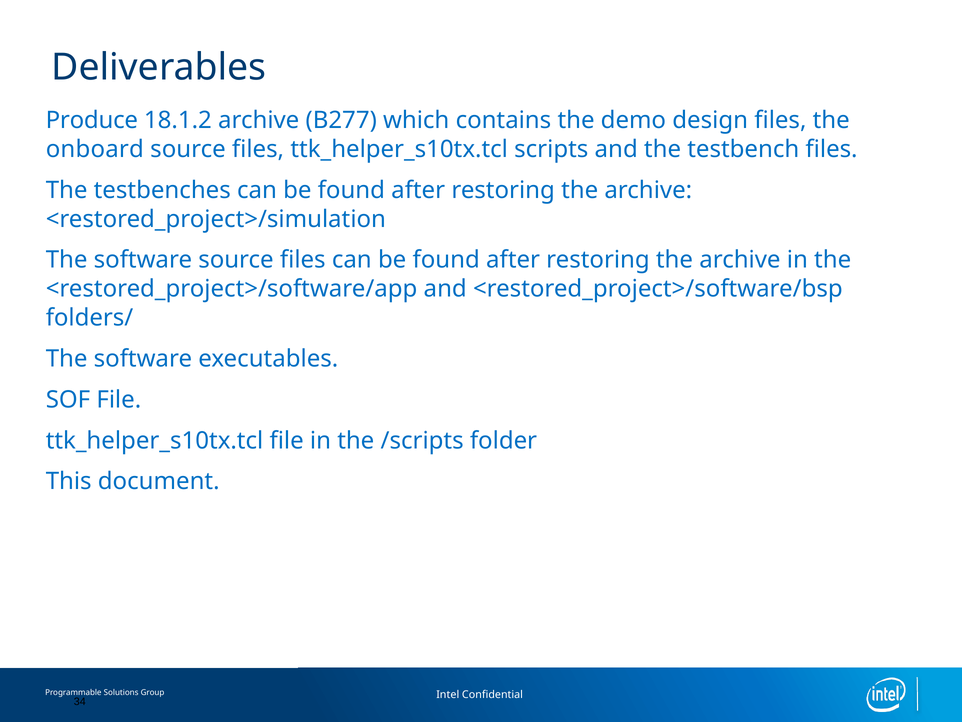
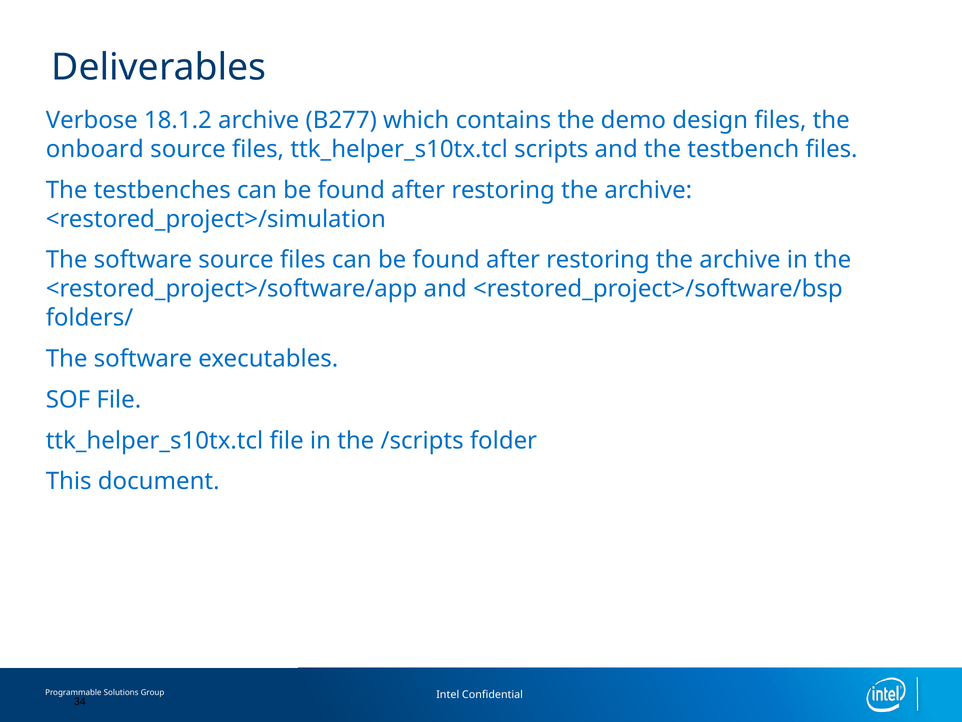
Produce: Produce -> Verbose (92, 120)
